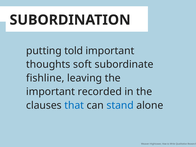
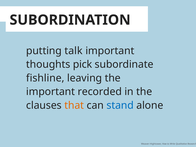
told: told -> talk (74, 51)
soft: soft -> pick (83, 64)
that colour: blue -> orange (74, 105)
